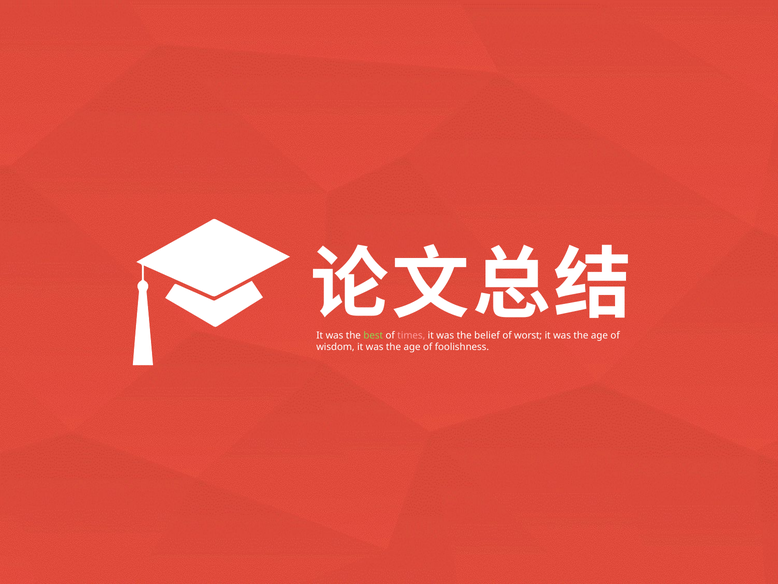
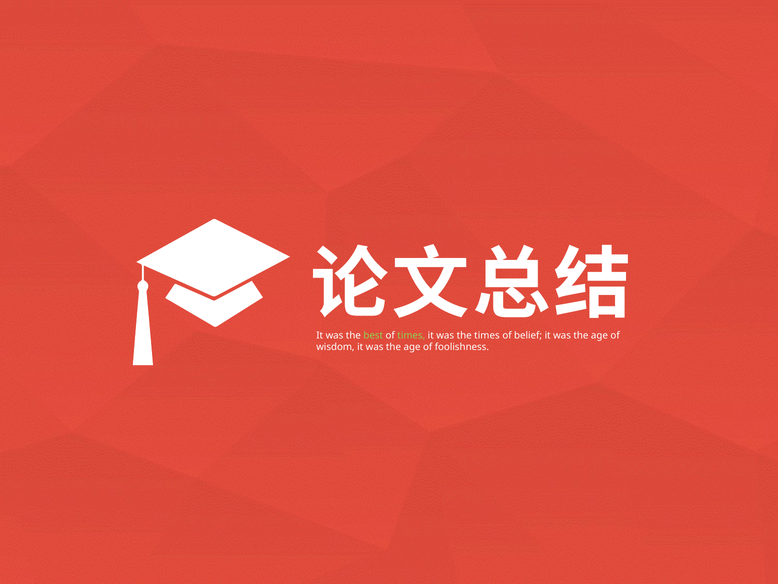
times colour: pink -> light green (411, 335)
the belief: belief -> times (487, 335)
worst: worst -> belief (528, 335)
